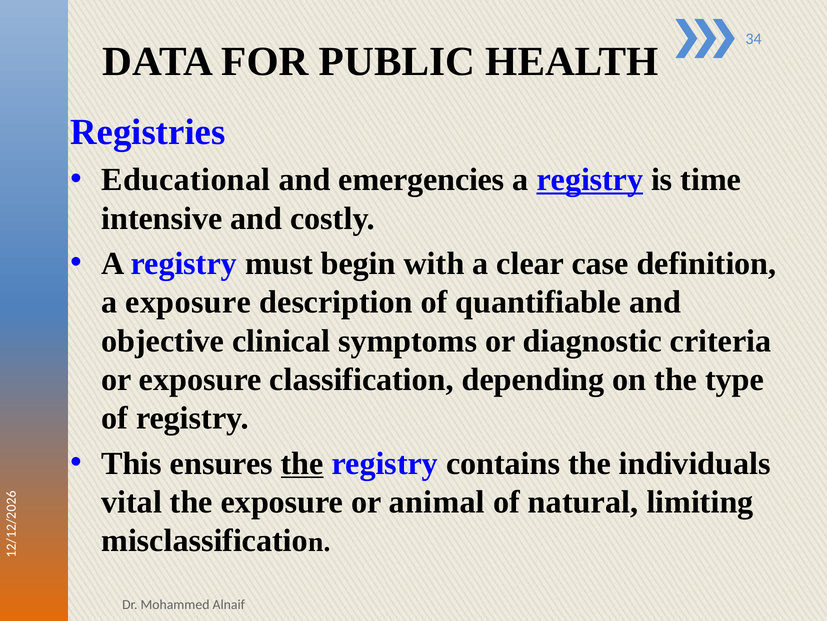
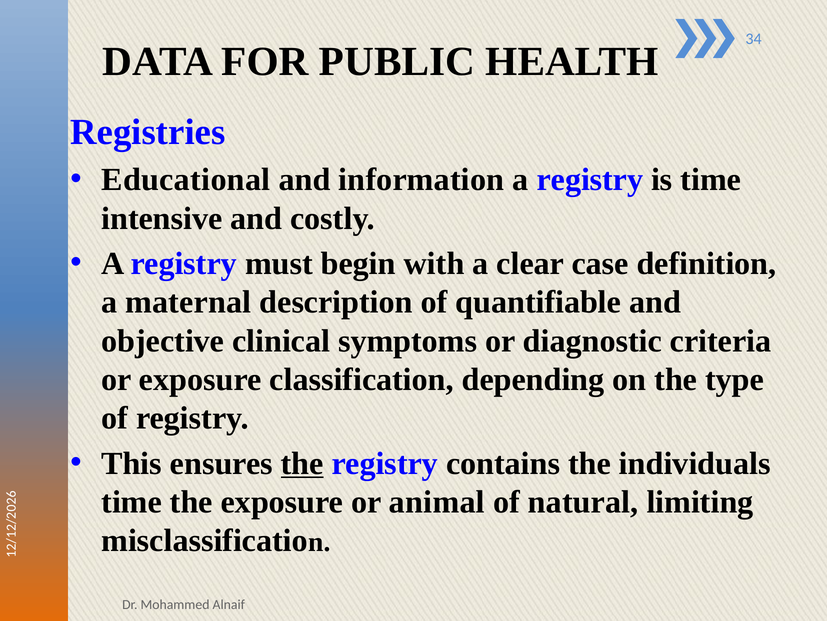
emergencies: emergencies -> information (421, 180)
registry underline: present -> none (590, 180)
a exposure: exposure -> maternal (188, 302)
vital: vital -> time (132, 501)
